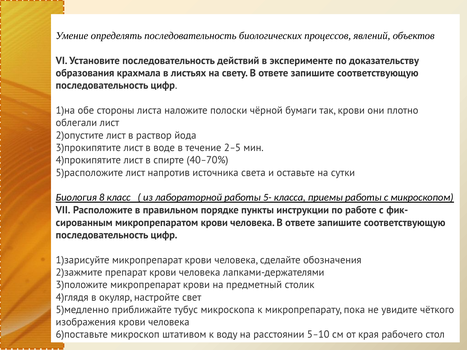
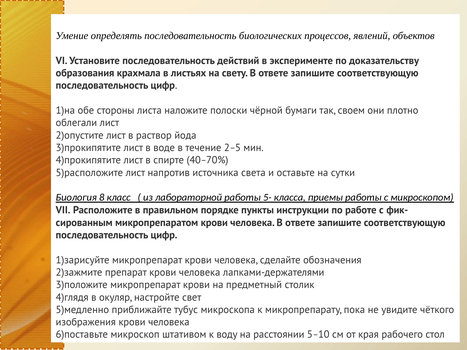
так крови: крови -> своем (351, 111)
